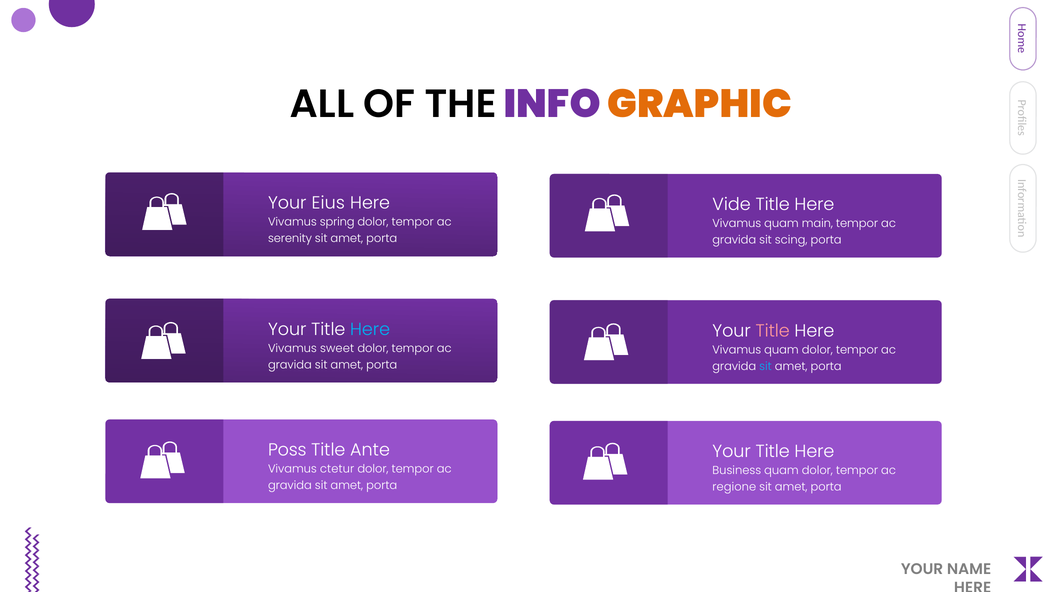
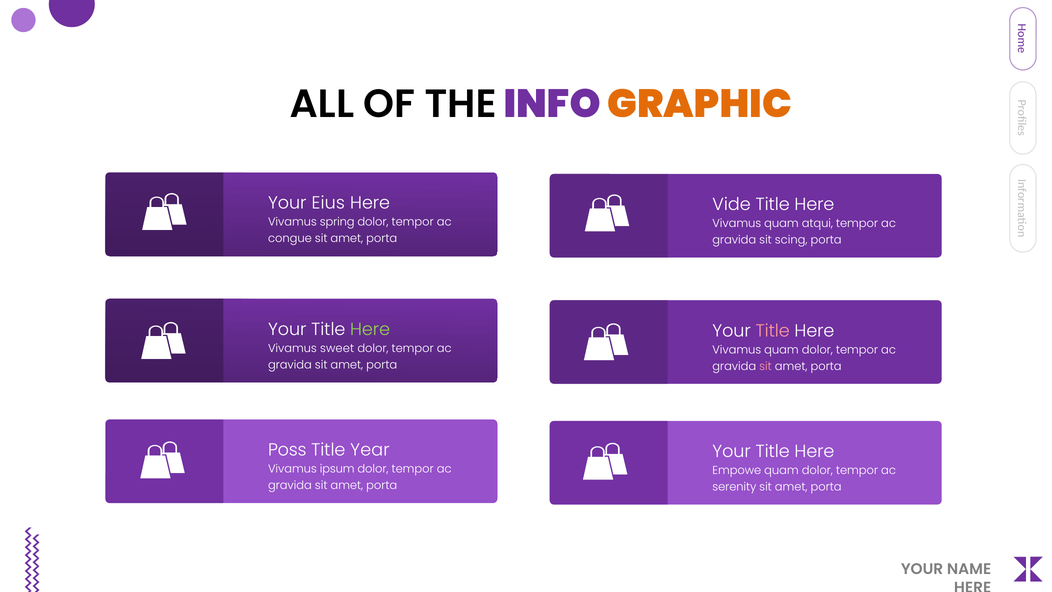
main: main -> atqui (817, 223)
serenity: serenity -> congue (290, 238)
Here colour: light blue -> light green (370, 329)
sit colour: light blue -> pink (766, 366)
Ante: Ante -> Year (370, 450)
ctetur: ctetur -> ipsum (337, 469)
Business: Business -> Empowe (737, 470)
regione: regione -> serenity (734, 487)
